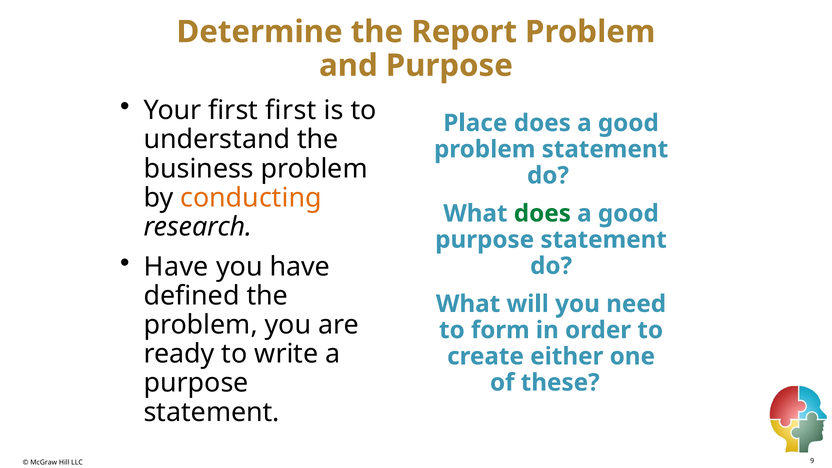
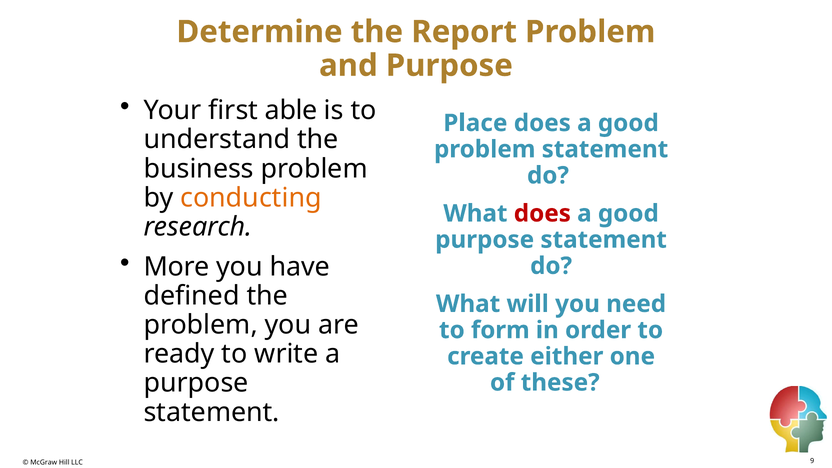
first first: first -> able (291, 111)
does colour: green -> red (542, 214)
Have: Have -> More (177, 267)
